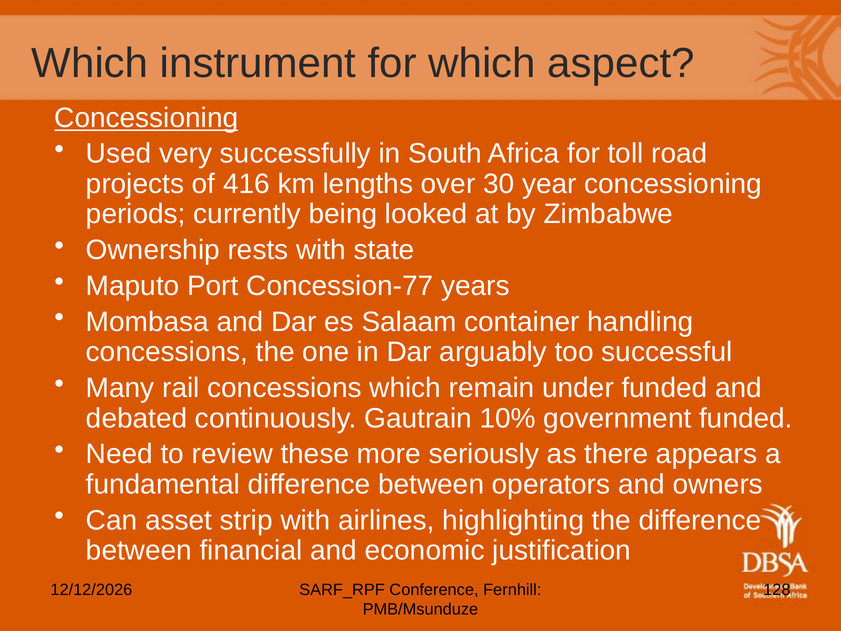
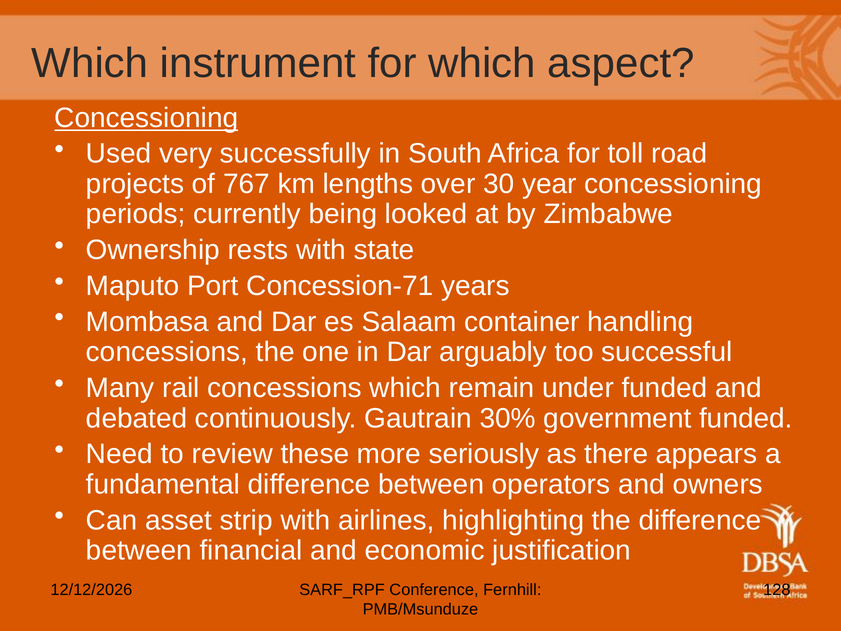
416: 416 -> 767 (246, 184)
Concession-77: Concession-77 -> Concession-71 (340, 286)
10%: 10% -> 30% (508, 418)
